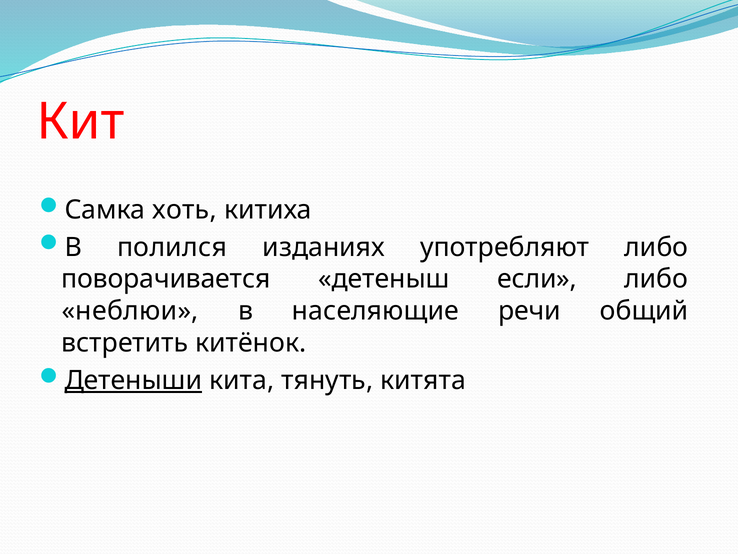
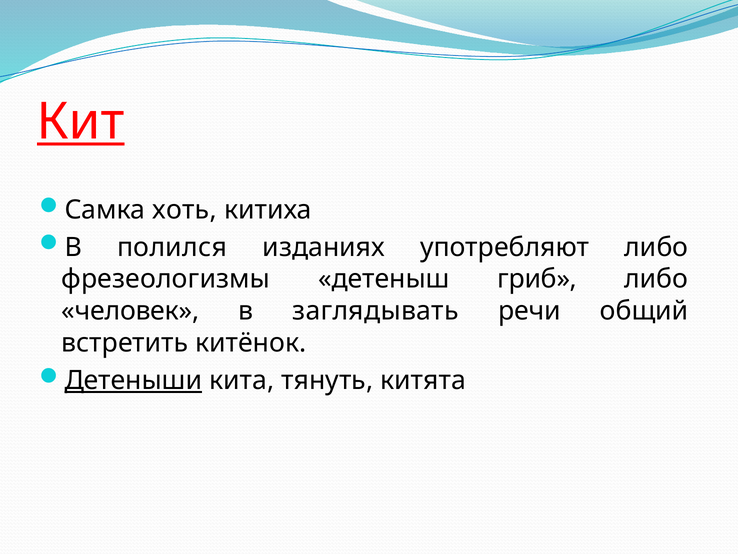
Кит underline: none -> present (81, 122)
поворачивается: поворачивается -> фрезеологизмы (166, 279)
если: если -> гриб (537, 279)
неблюи: неблюи -> человек (130, 311)
населяющие: населяющие -> заглядывать (375, 311)
